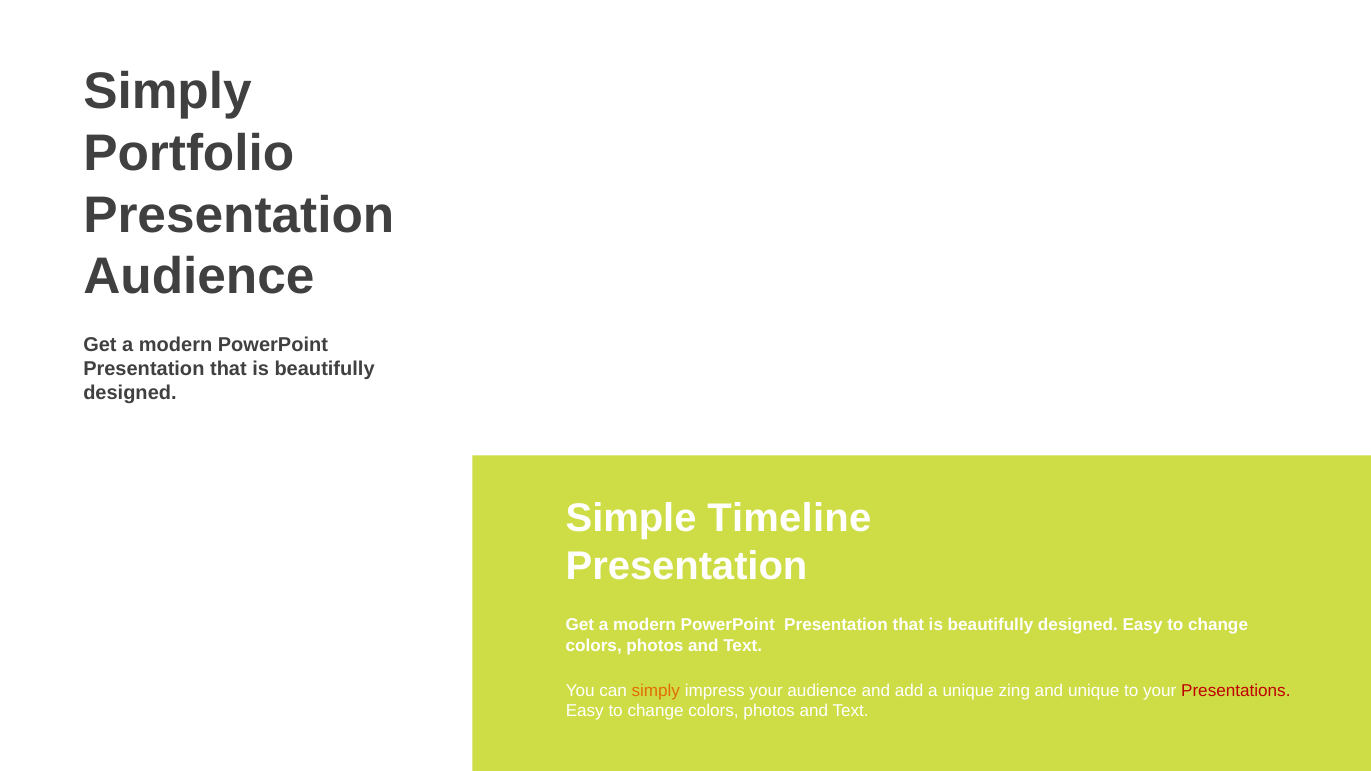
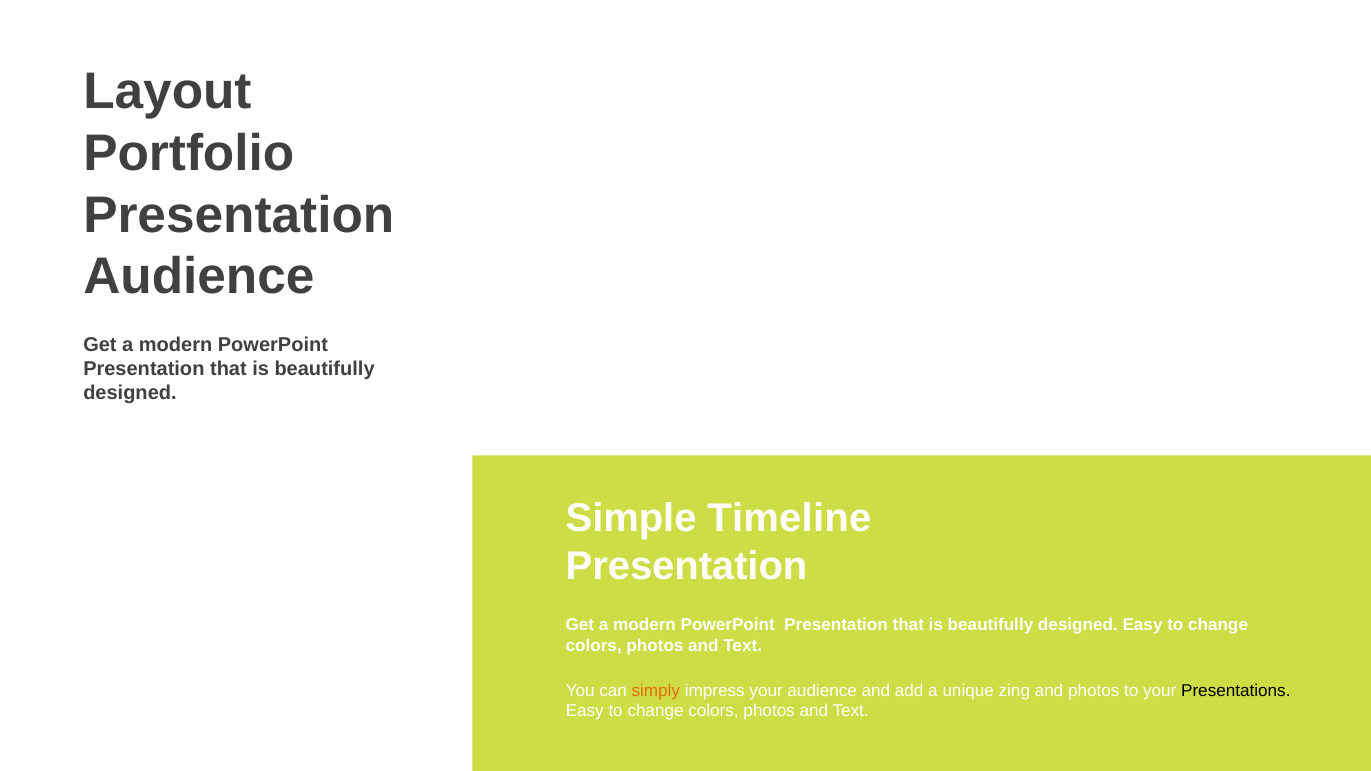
Simply: Simply -> Layout (167, 92)
and unique: unique -> photos (1094, 691)
Presentations colour: red -> black (1236, 691)
